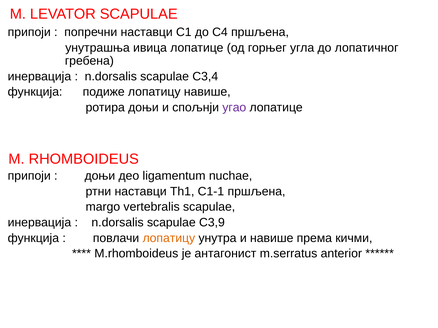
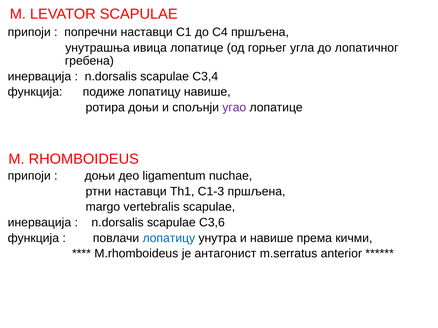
C1-1: C1-1 -> C1-3 (211, 192)
C3,9: C3,9 -> C3,6 (212, 223)
лопатицу colour: orange -> blue (169, 238)
